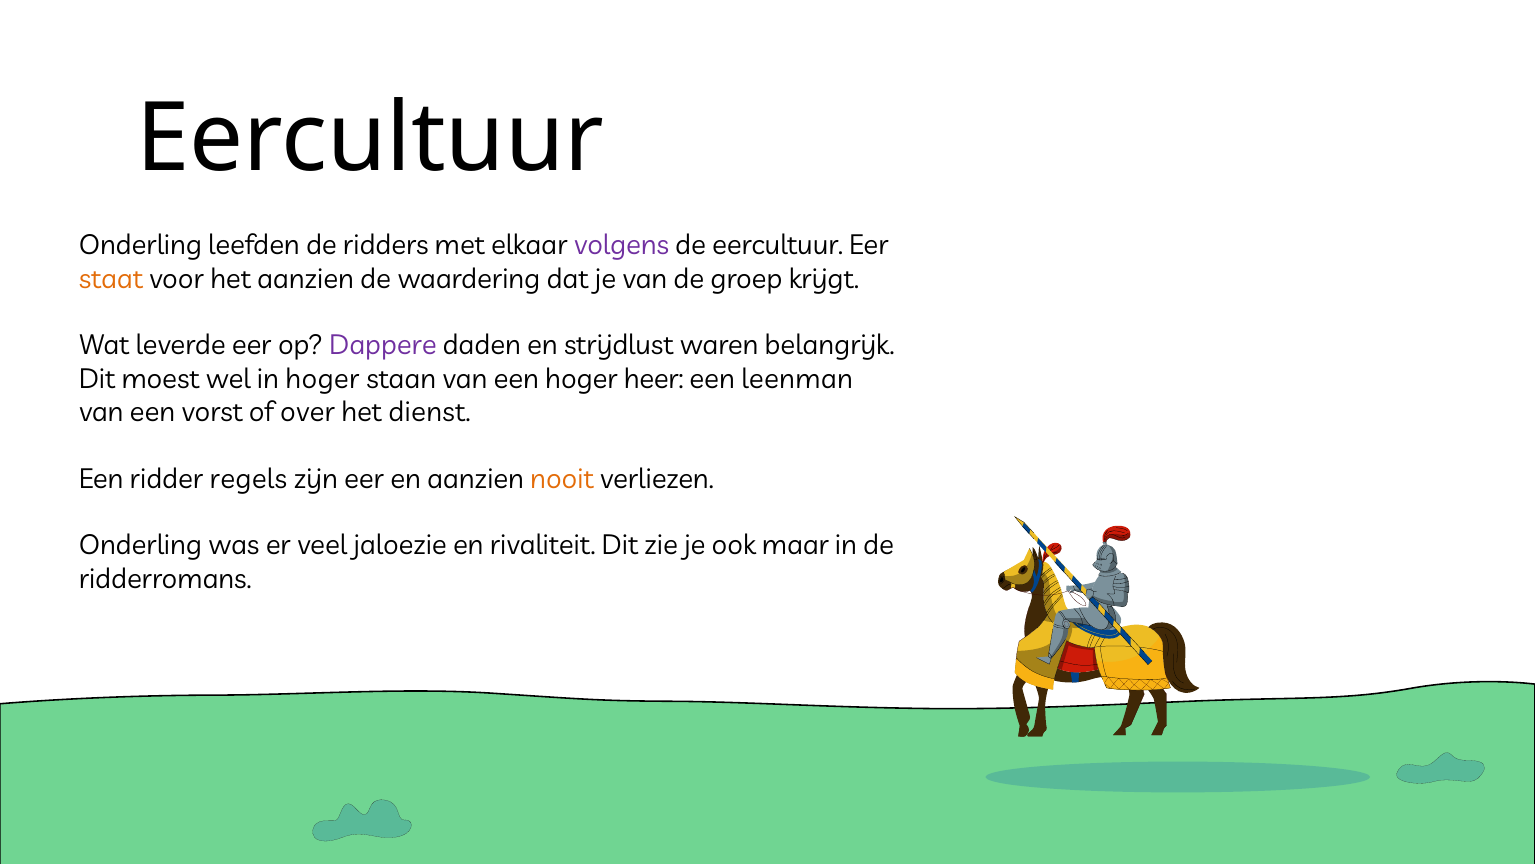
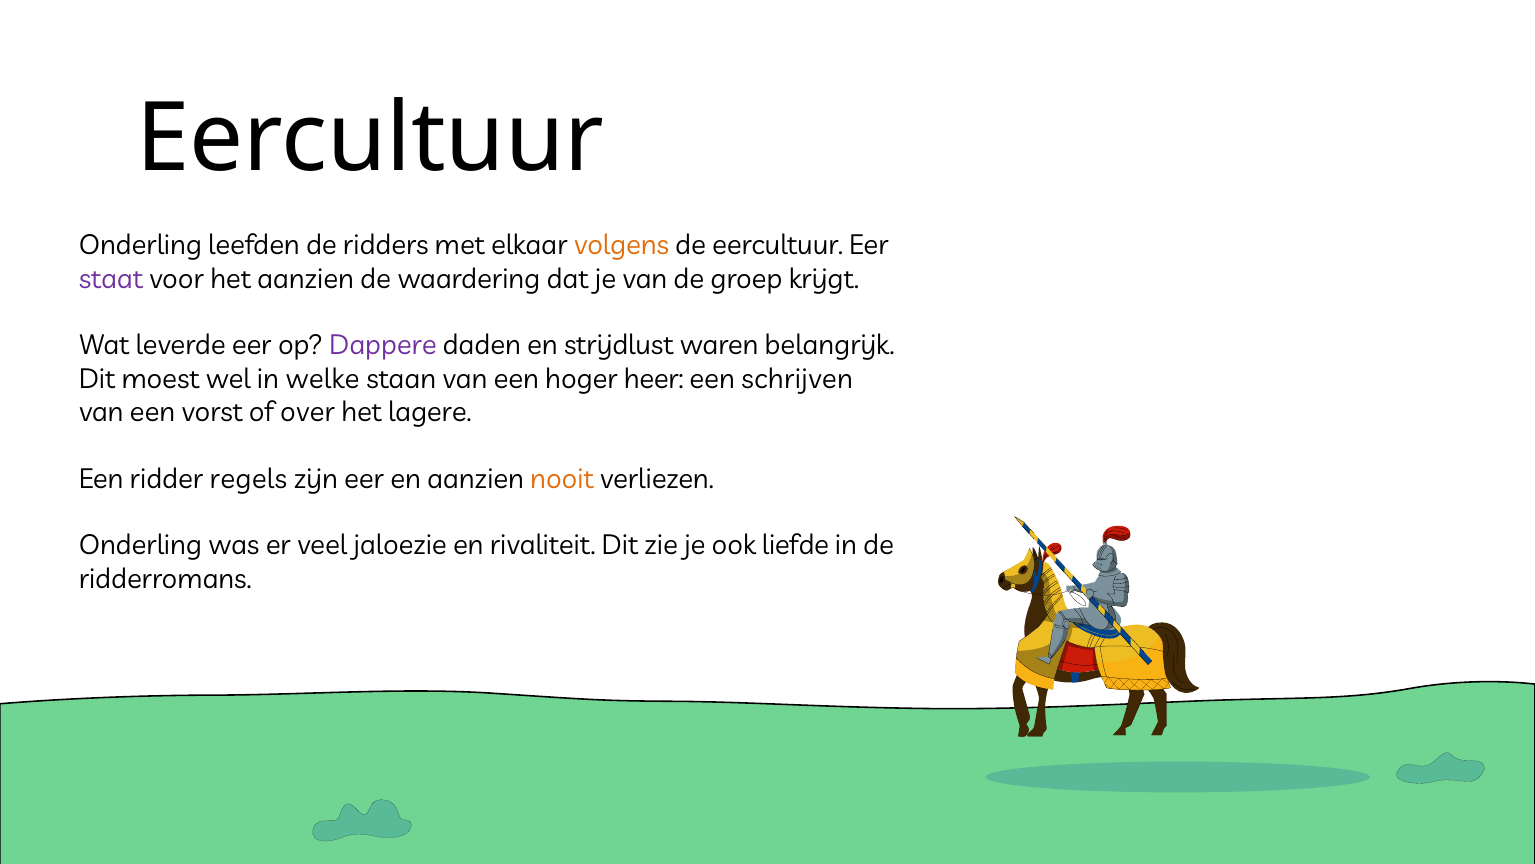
volgens colour: purple -> orange (622, 246)
staat colour: orange -> purple (111, 279)
in hoger: hoger -> welke (322, 379)
leenman: leenman -> schrijven (797, 379)
dienst: dienst -> lagere (430, 412)
maar: maar -> liefde (796, 545)
